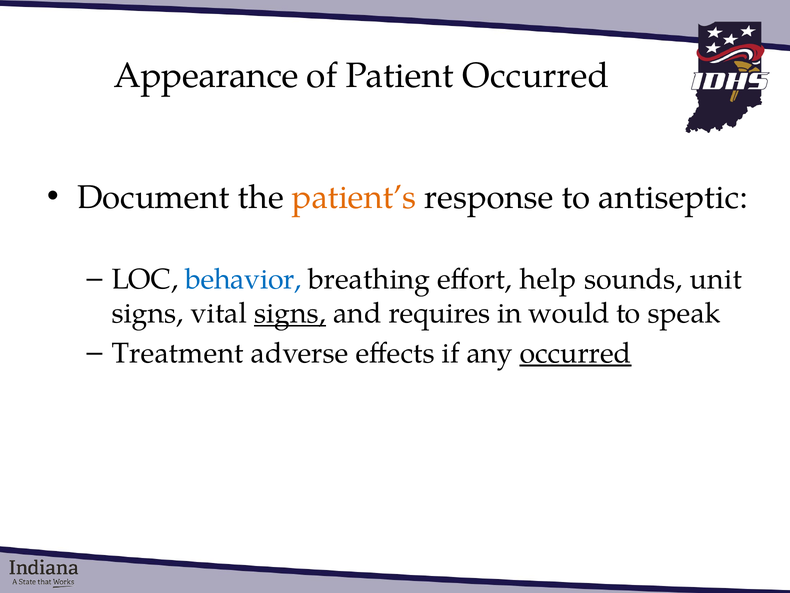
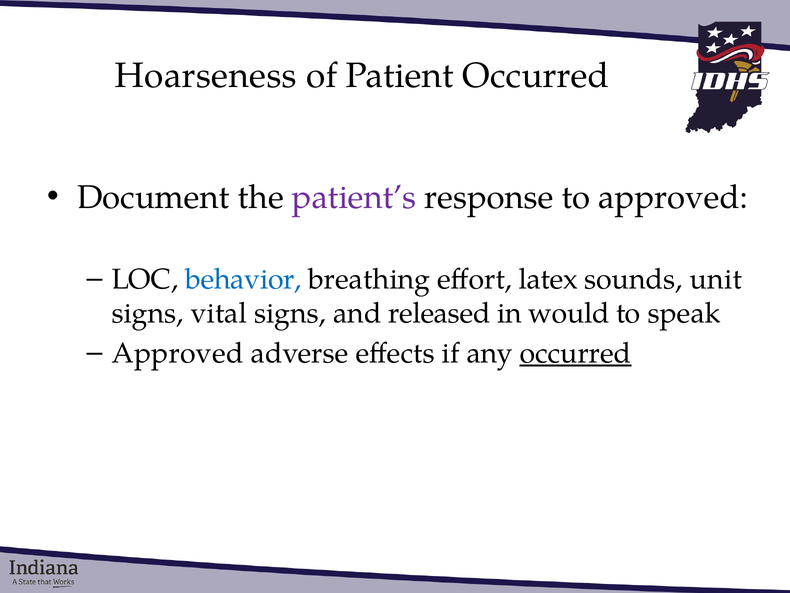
Appearance: Appearance -> Hoarseness (206, 76)
patient’s colour: orange -> purple (354, 197)
to antiseptic: antiseptic -> approved (673, 197)
help: help -> latex (548, 279)
signs underline: present -> none (290, 313)
requires: requires -> released (439, 313)
Treatment: Treatment -> Approved (178, 353)
